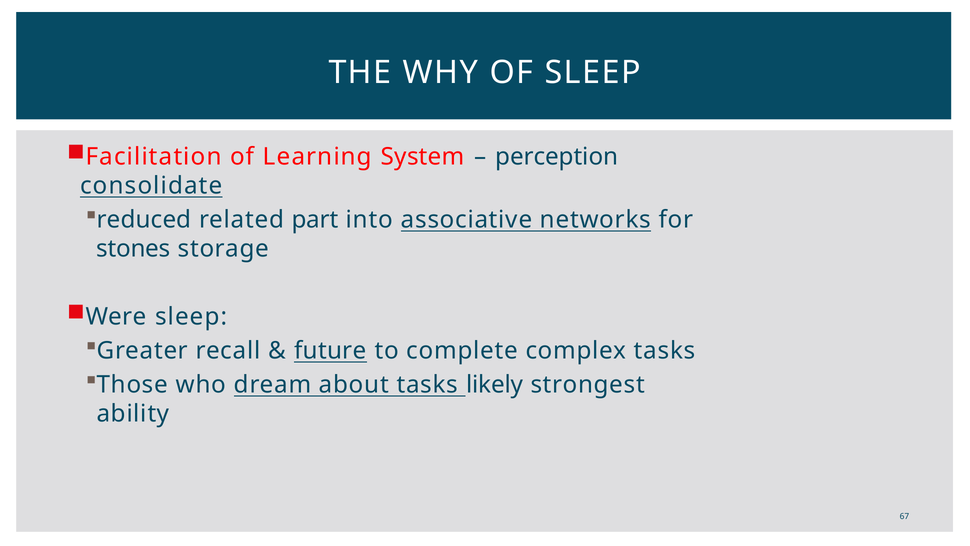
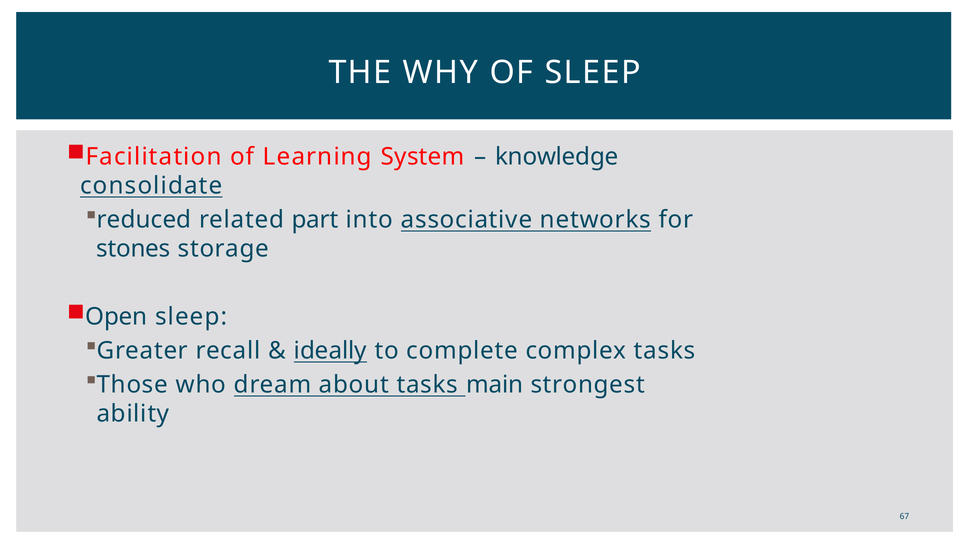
perception: perception -> knowledge (557, 157)
Were: Were -> Open (116, 317)
future: future -> ideally (330, 351)
likely: likely -> main (495, 385)
